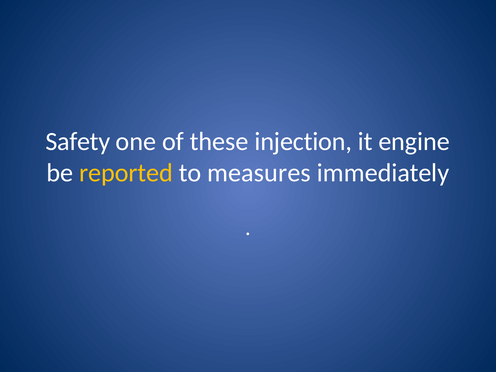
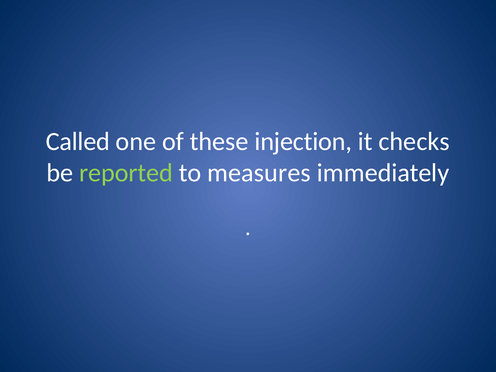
Safety: Safety -> Called (78, 142)
engine: engine -> checks (414, 142)
reported colour: yellow -> light green (126, 173)
